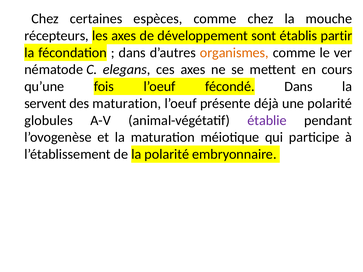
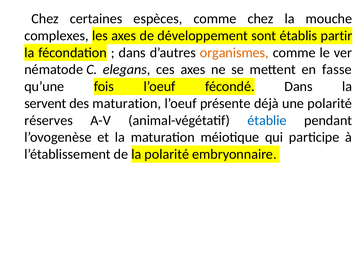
récepteurs: récepteurs -> complexes (56, 36)
cours: cours -> fasse (337, 70)
globules: globules -> réserves (49, 120)
établie colour: purple -> blue (267, 120)
